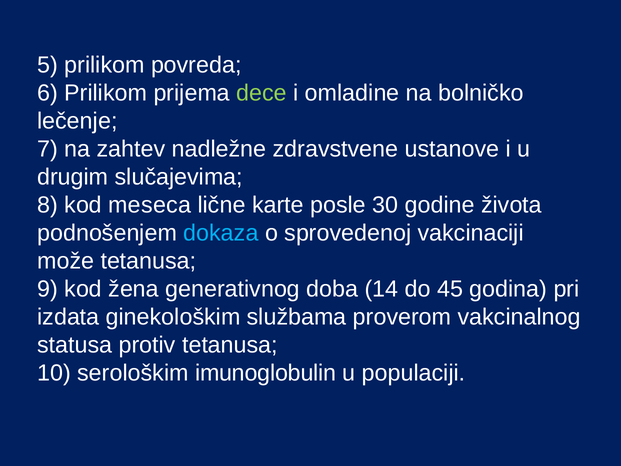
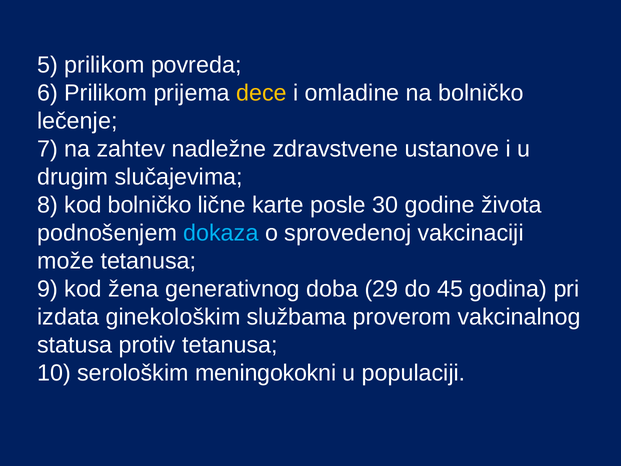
dece colour: light green -> yellow (262, 93)
kod meseca: meseca -> bolničko (150, 205)
14: 14 -> 29 (381, 289)
imunoglobulin: imunoglobulin -> meningokokni (266, 373)
